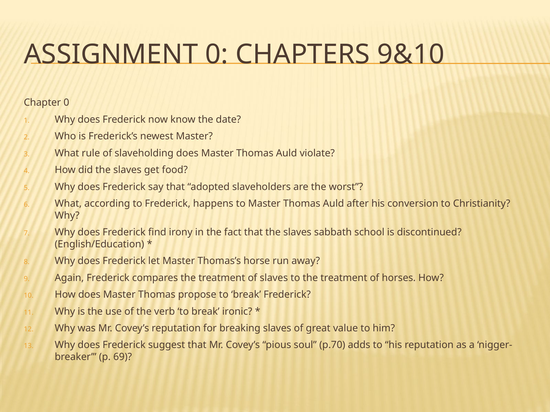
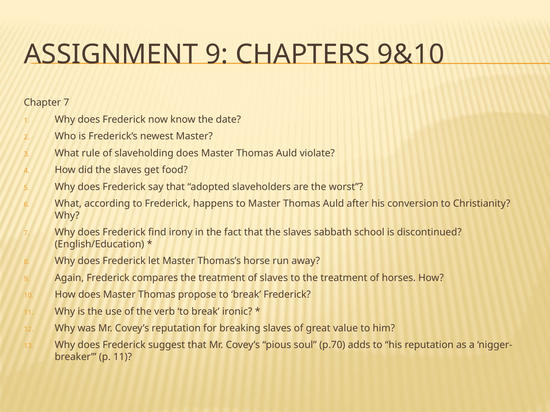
ASSIGNMENT 0: 0 -> 9 (217, 55)
Chapter 0: 0 -> 7 (66, 103)
p 69: 69 -> 11 (123, 357)
